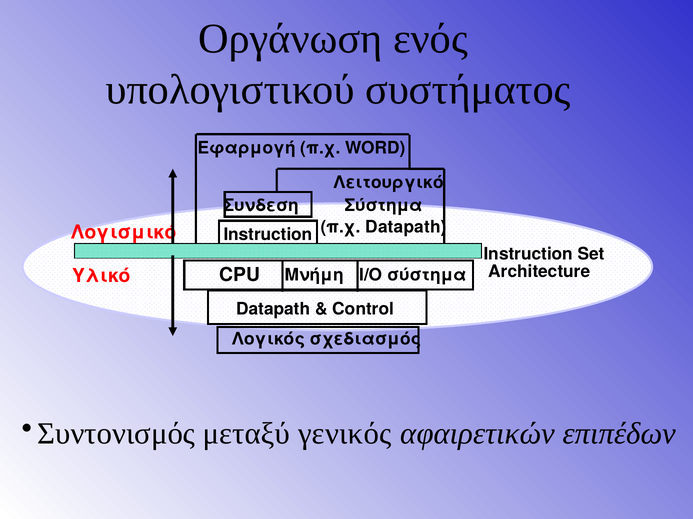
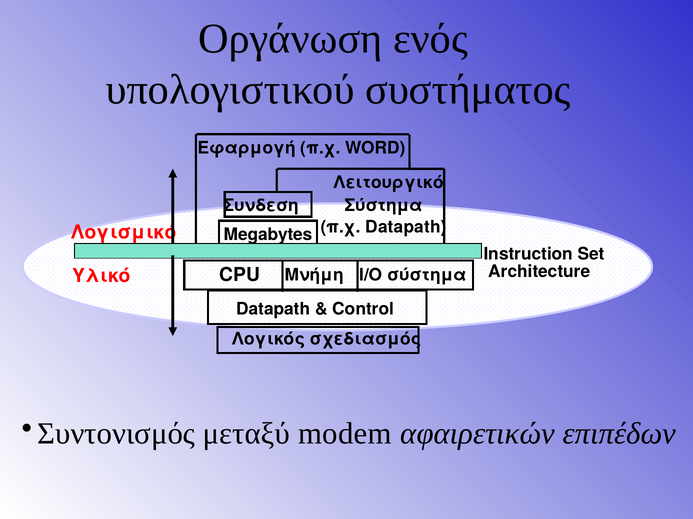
Instruction: Instruction -> Megabytes (268, 235)
γενικός: γενικός -> modem (345, 434)
